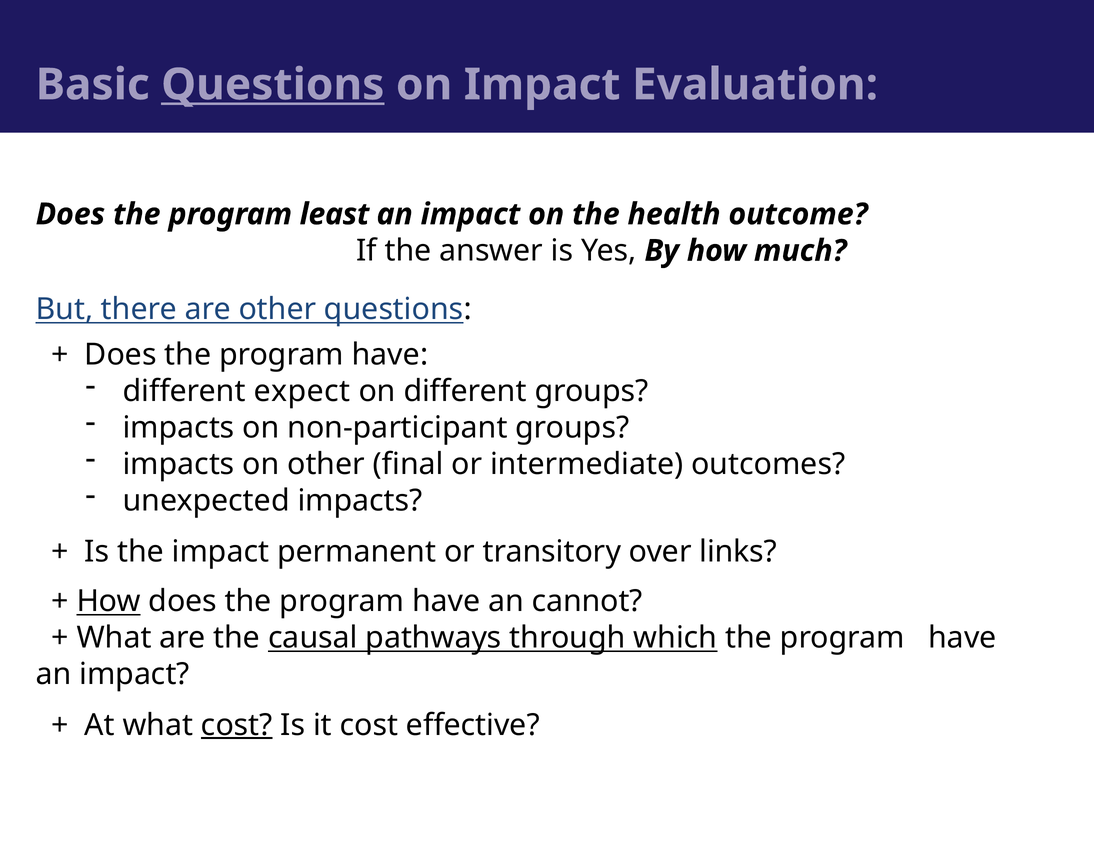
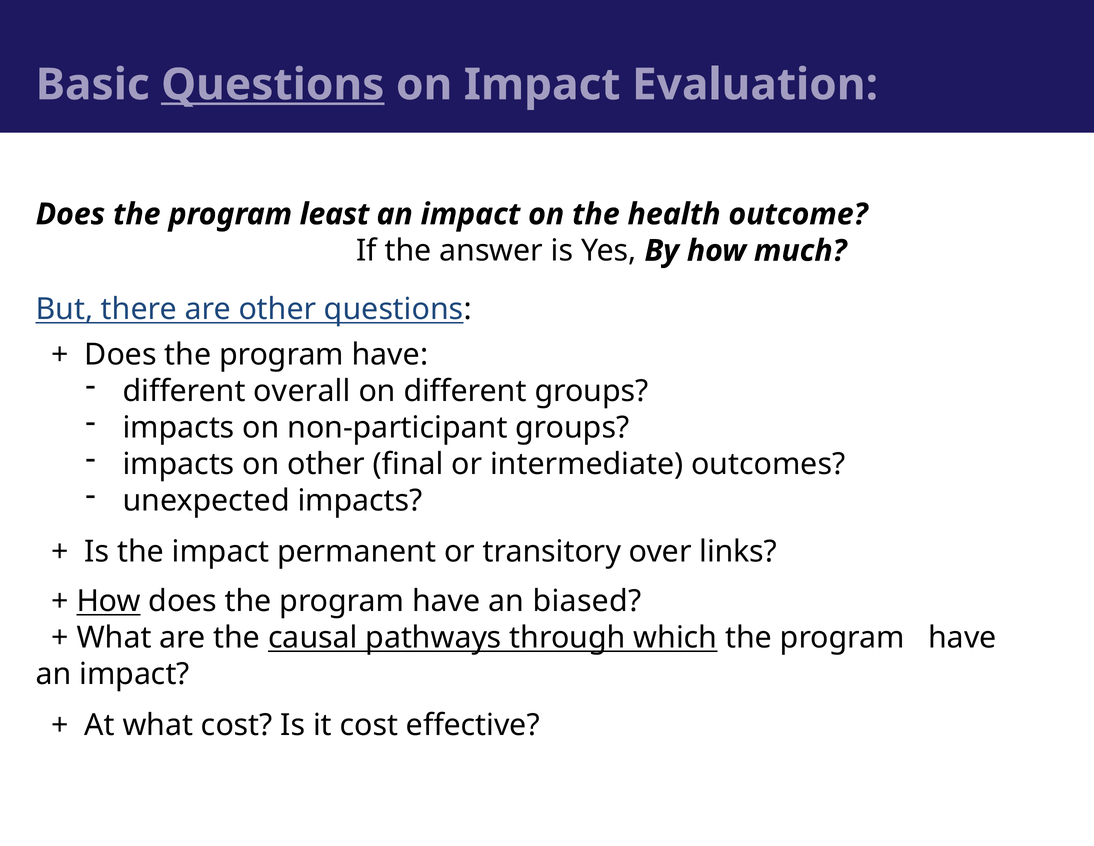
expect: expect -> overall (302, 391)
cannot: cannot -> biased (587, 601)
cost underline: present -> none (237, 724)
